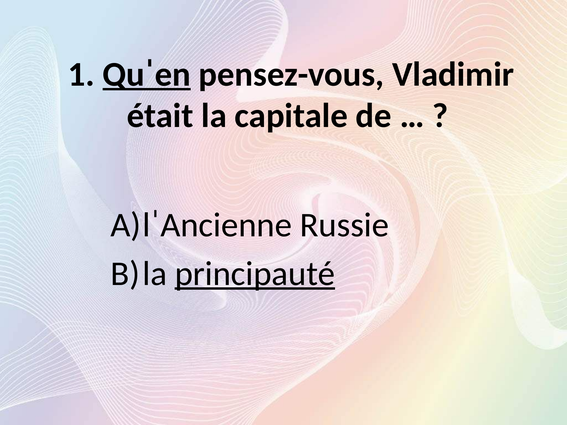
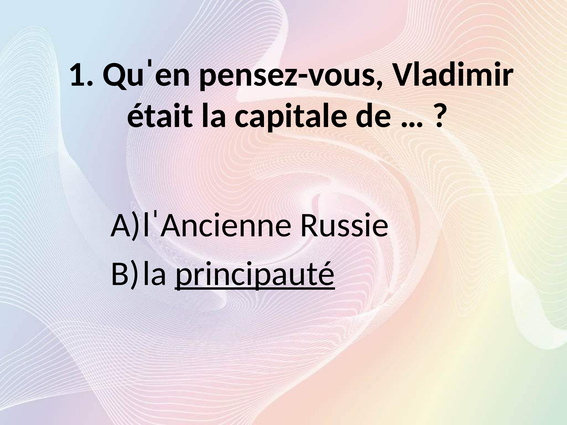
Quˈen underline: present -> none (147, 74)
